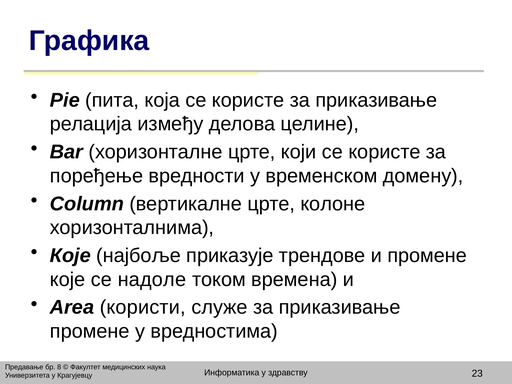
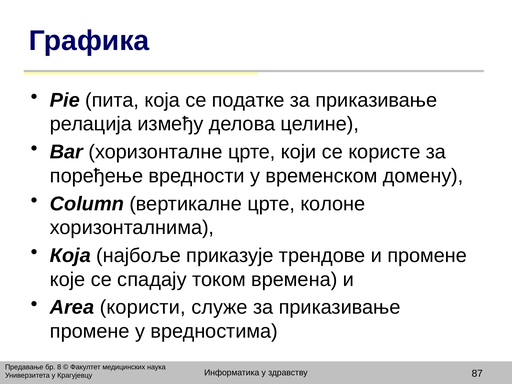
која се користе: користе -> податке (248, 100)
Које: Које -> Која (70, 256)
надоле: надоле -> спадају (152, 279)
23: 23 -> 87 (477, 373)
